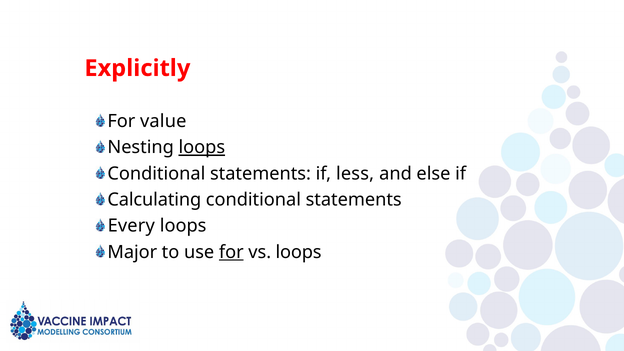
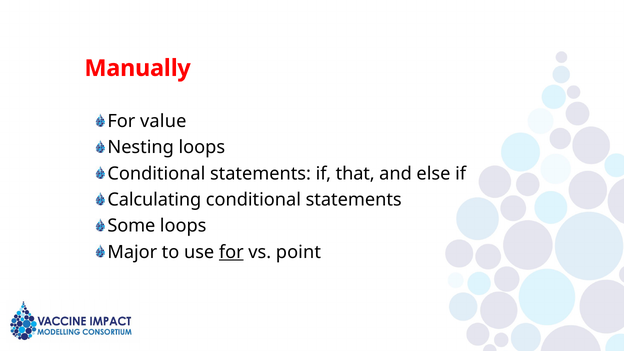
Explicitly: Explicitly -> Manually (138, 68)
loops underline: present -> none (202, 147)
less: less -> that (355, 174)
Every: Every -> Some (131, 226)
vs loops: loops -> point (298, 252)
